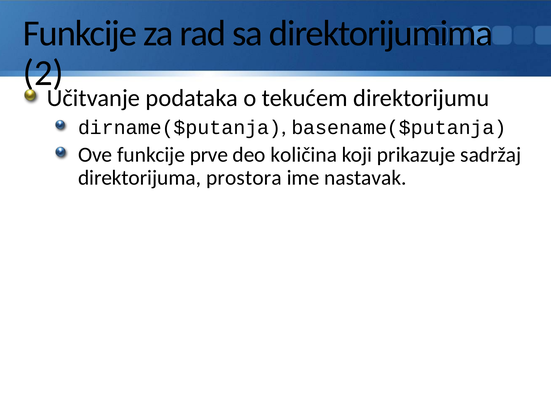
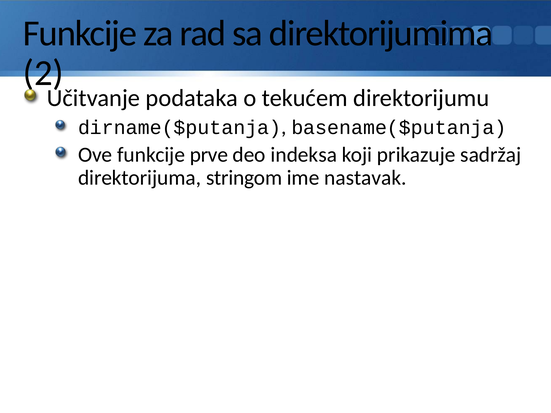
količina: količina -> indeksa (304, 155)
prostora: prostora -> stringom (244, 178)
